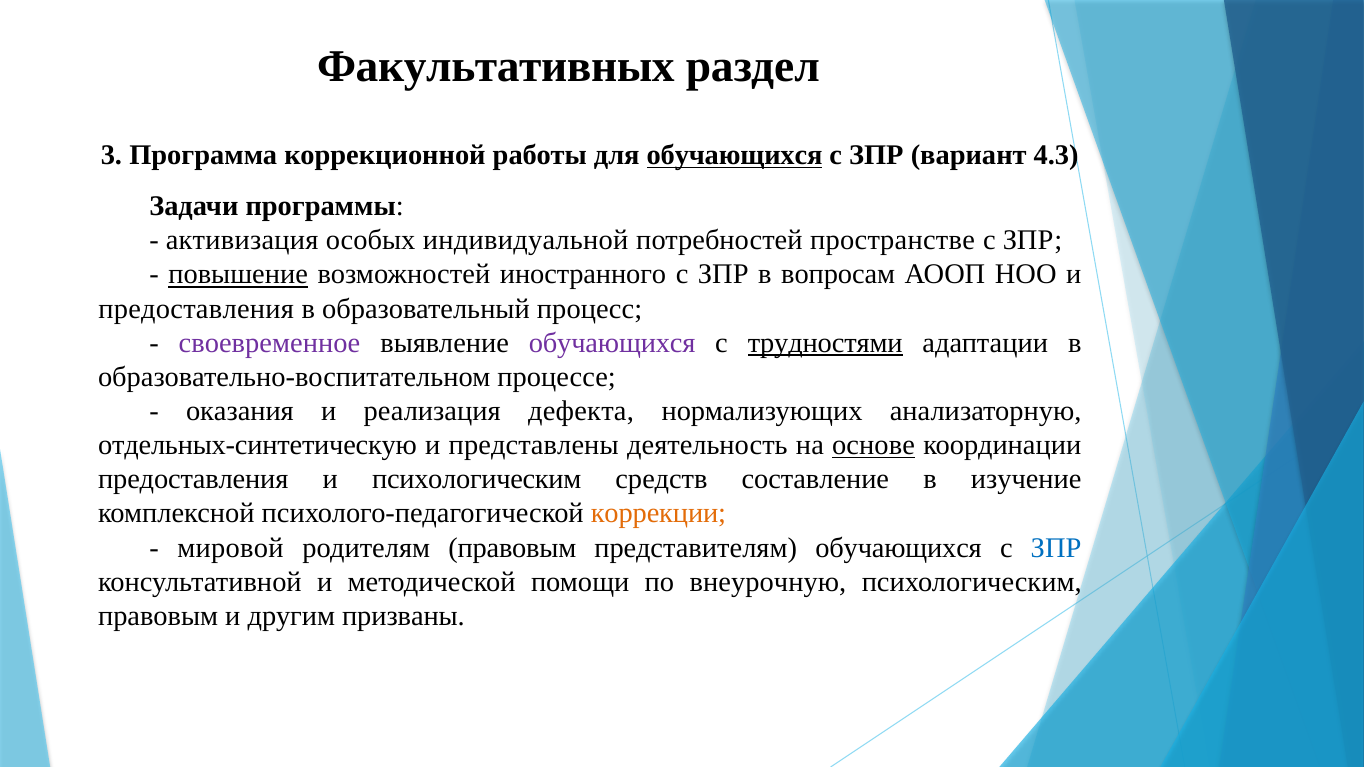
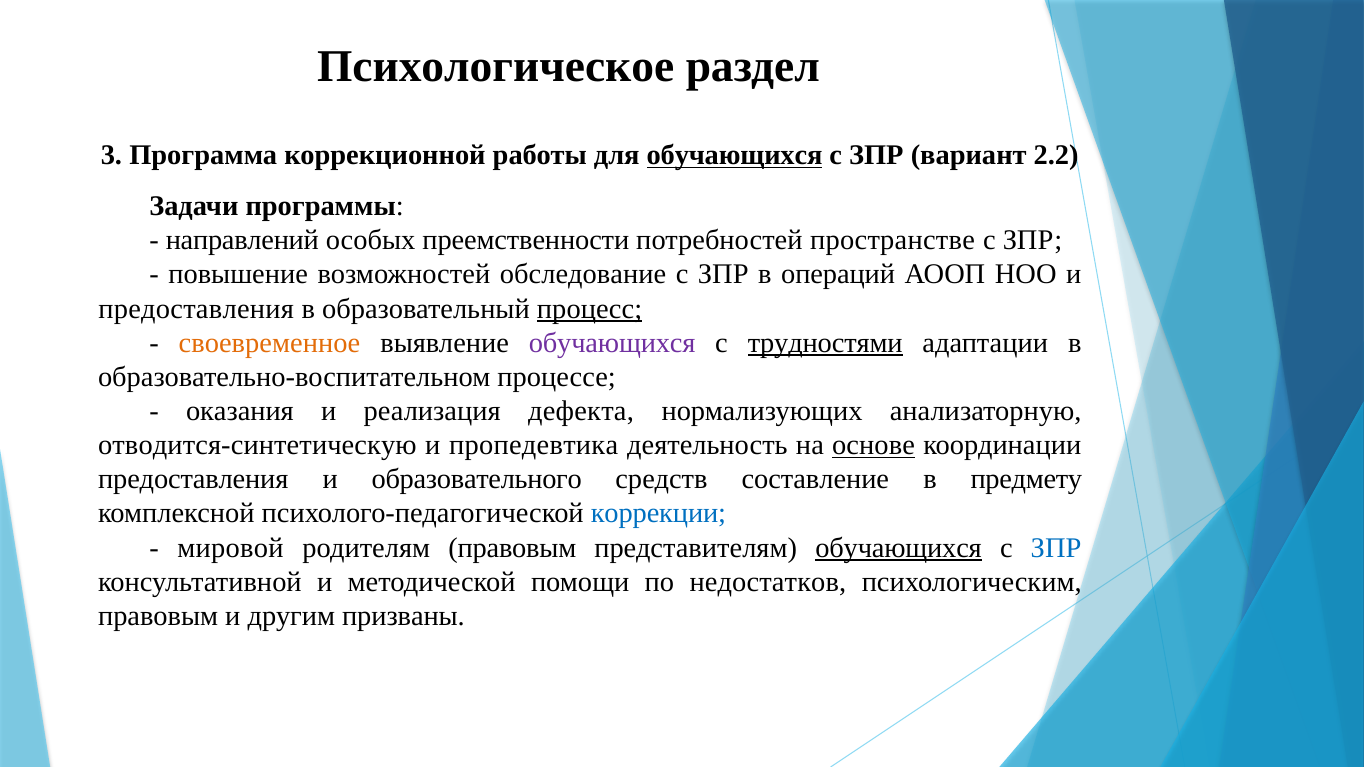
Факультативных: Факультативных -> Психологическое (496, 67)
4.3: 4.3 -> 2.2 (1056, 155)
активизация: активизация -> направлений (242, 241)
индивидуальной: индивидуальной -> преемственности (526, 241)
повышение underline: present -> none (238, 275)
иностранного: иностранного -> обследование (583, 275)
вопросам: вопросам -> операций (838, 275)
процесс underline: none -> present (590, 309)
своевременное colour: purple -> orange (269, 343)
отдельных-синтетическую: отдельных-синтетическую -> отводится-синтетическую (257, 445)
представлены: представлены -> пропедевтика (534, 445)
и психологическим: психологическим -> образовательного (477, 480)
изучение: изучение -> предмету (1026, 480)
коррекции colour: orange -> blue (658, 514)
обучающихся underline: none -> present (899, 548)
внеурочную: внеурочную -> недостатков (768, 582)
